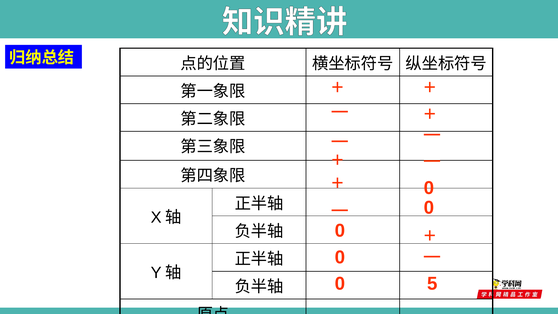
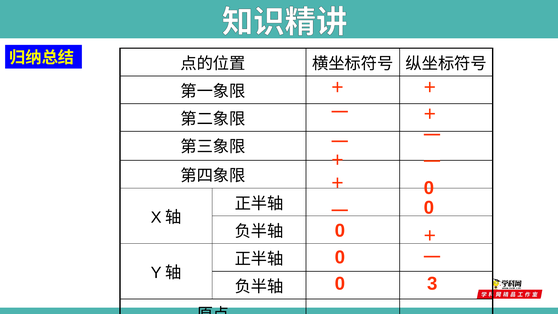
5: 5 -> 3 (432, 283)
